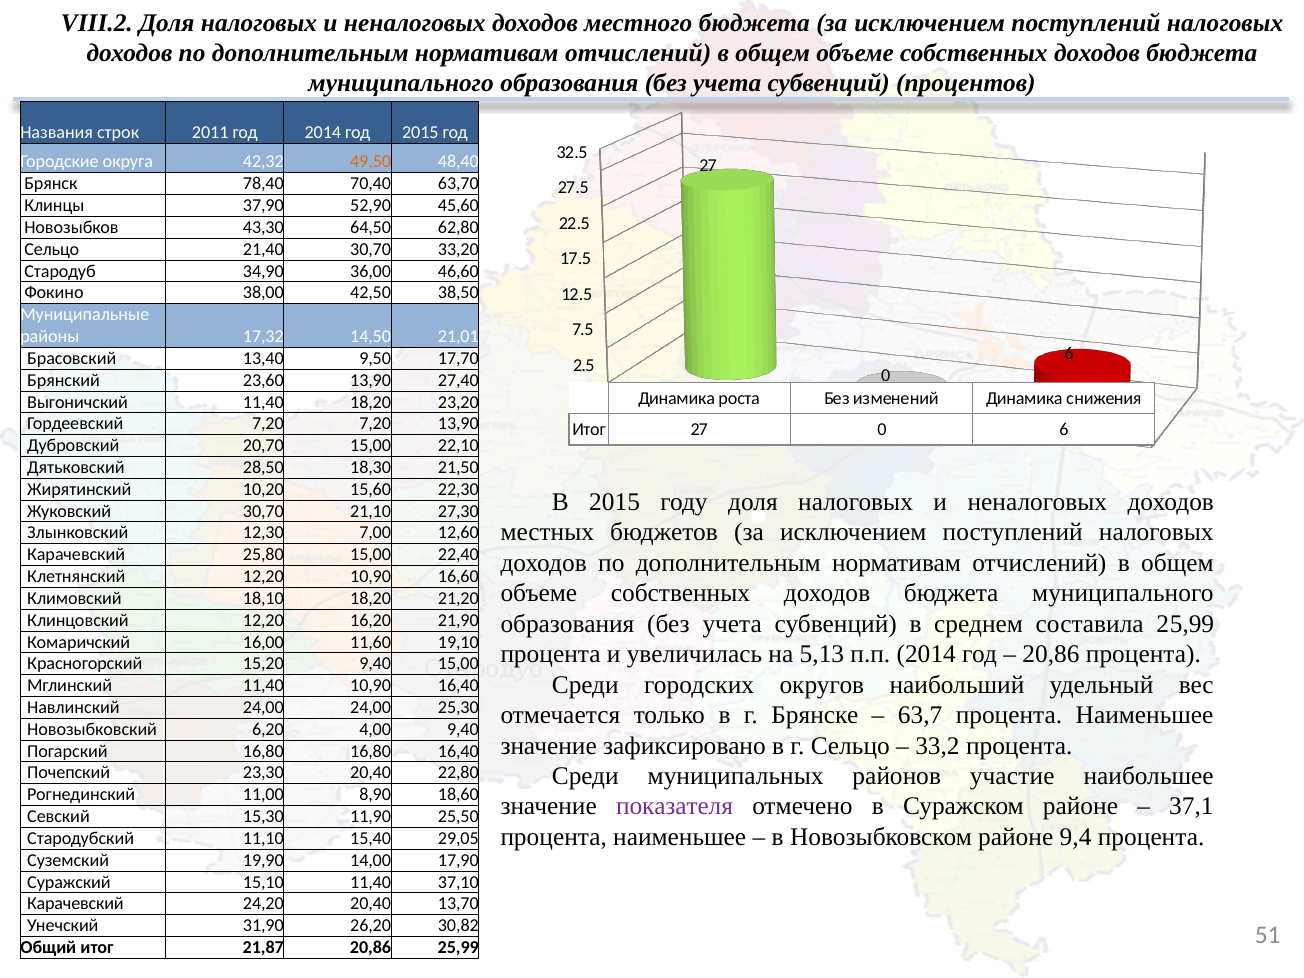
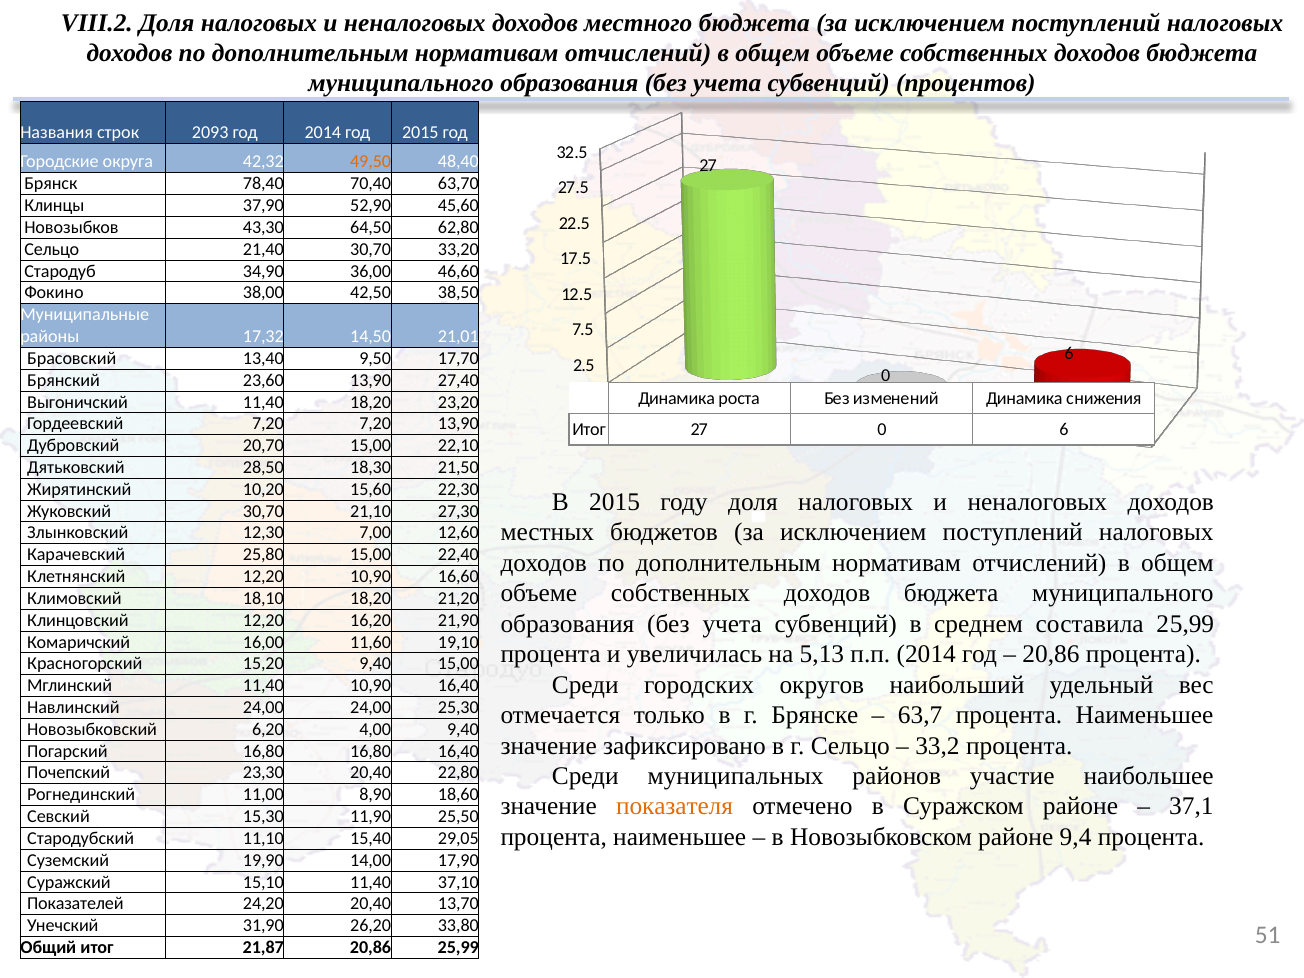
2011: 2011 -> 2093 (210, 132)
показателя colour: purple -> orange (674, 807)
Карачевский: Карачевский -> Показателей (75, 904)
30,82: 30,82 -> 33,80 (458, 926)
